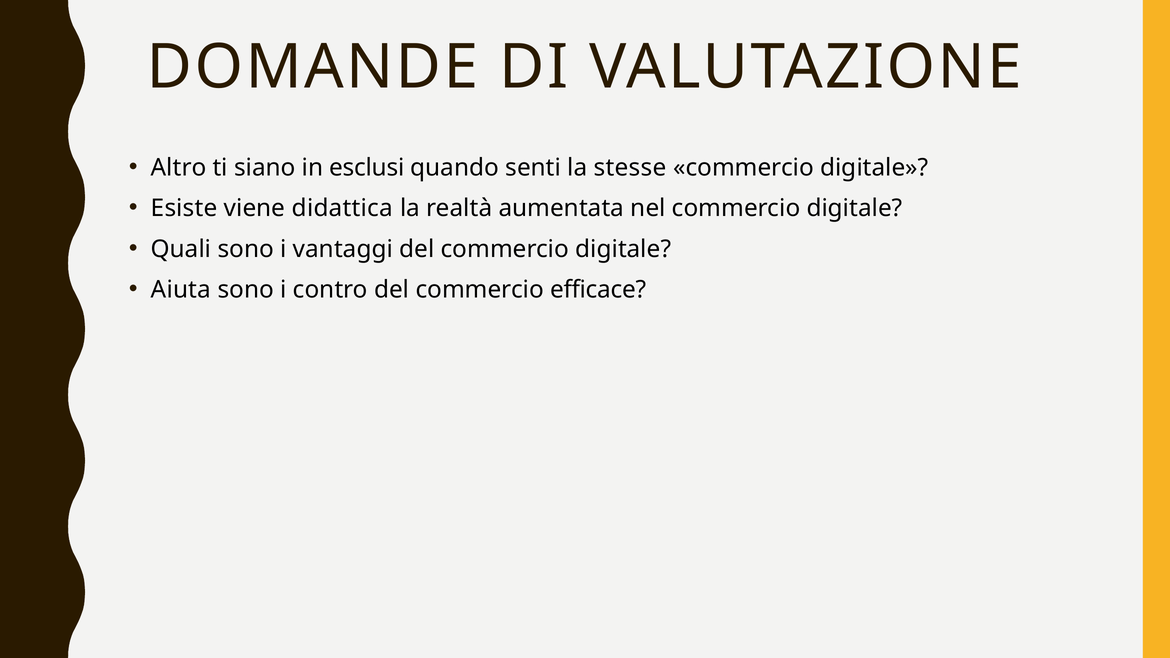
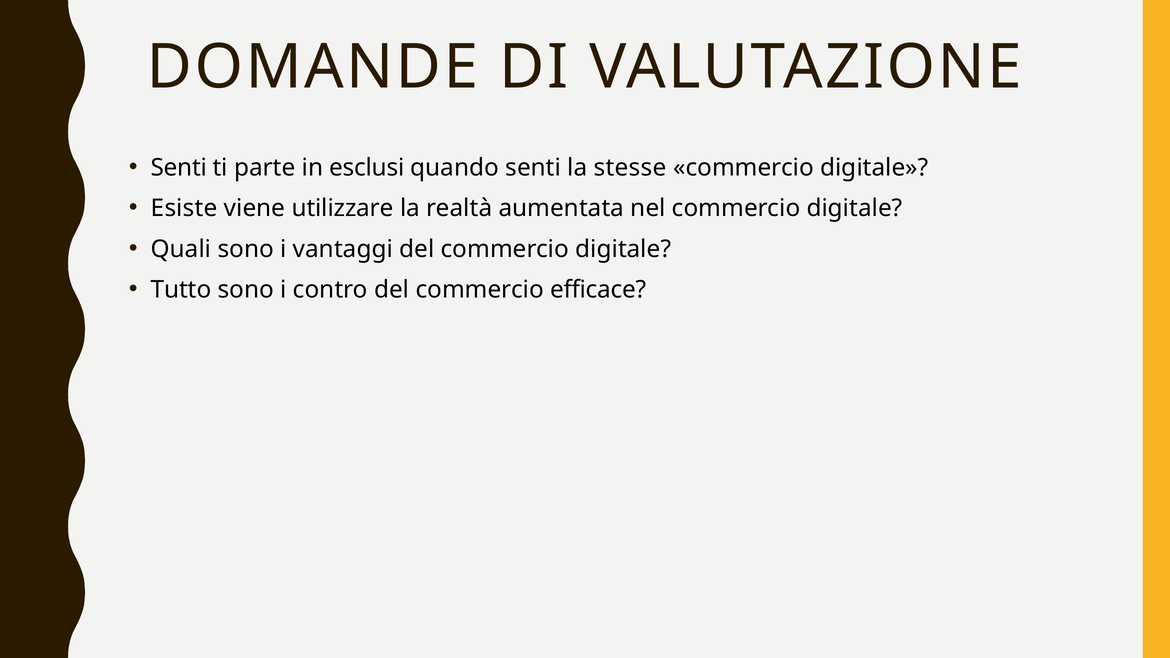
Altro: Altro -> Senti (179, 168)
siano: siano -> parte (265, 168)
didattica: didattica -> utilizzare (343, 208)
Aiuta: Aiuta -> Tutto (181, 290)
